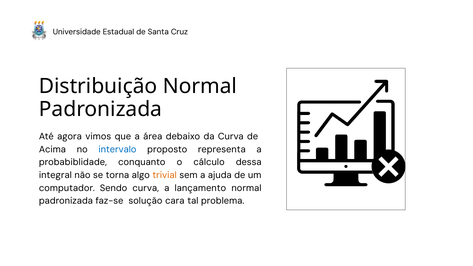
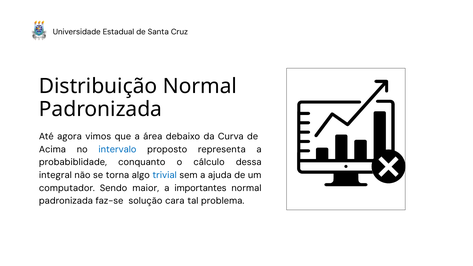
trivial colour: orange -> blue (165, 175)
Sendo curva: curva -> maior (146, 188)
lançamento: lançamento -> importantes (200, 188)
